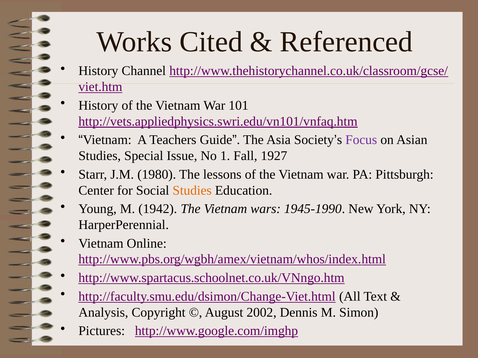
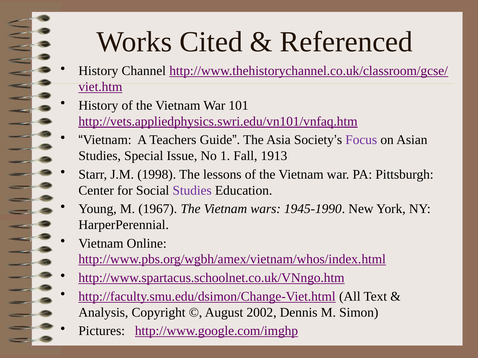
1927: 1927 -> 1913 (274, 156)
1980: 1980 -> 1998 (157, 175)
Studies colour: orange -> purple (192, 191)
1942: 1942 -> 1967 (158, 209)
